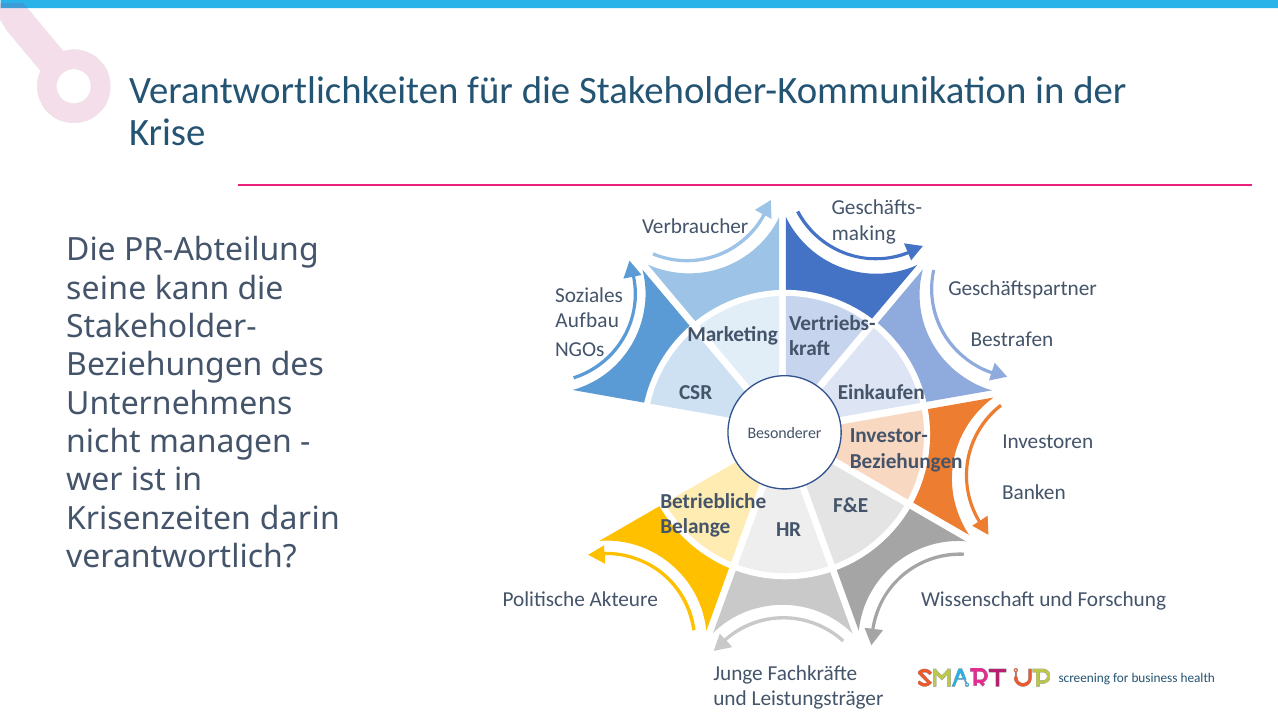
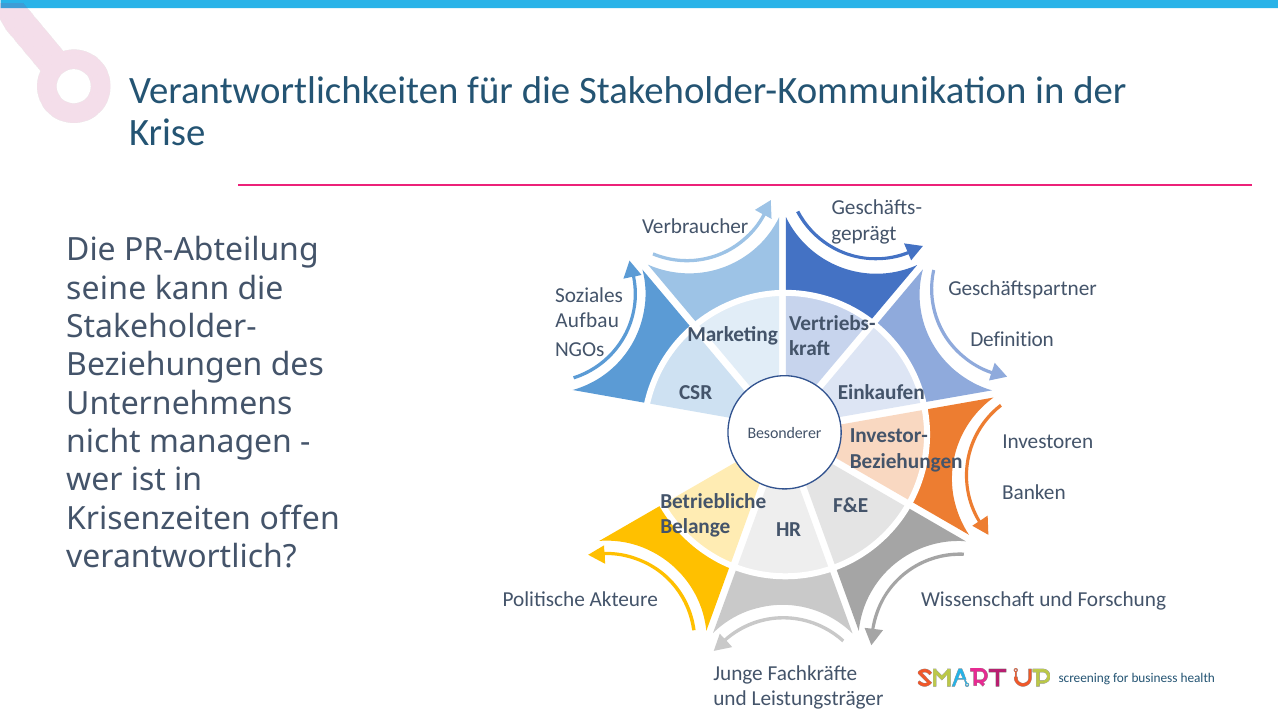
making: making -> geprägt (864, 233)
Bestrafen: Bestrafen -> Definition (1012, 340)
darin: darin -> offen (300, 519)
